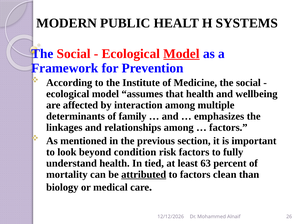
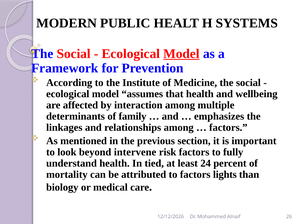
condition: condition -> intervene (135, 152)
63: 63 -> 24 (206, 163)
attributed underline: present -> none (144, 175)
clean: clean -> lights (225, 175)
